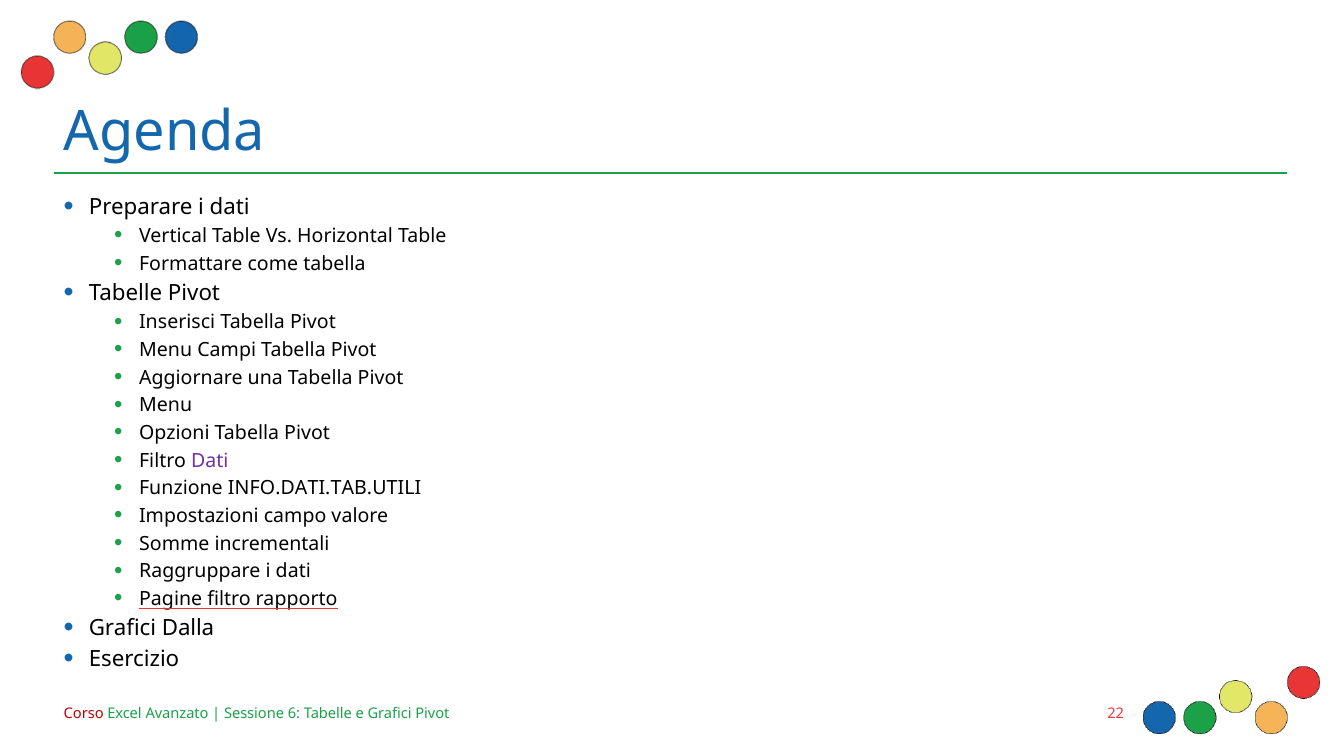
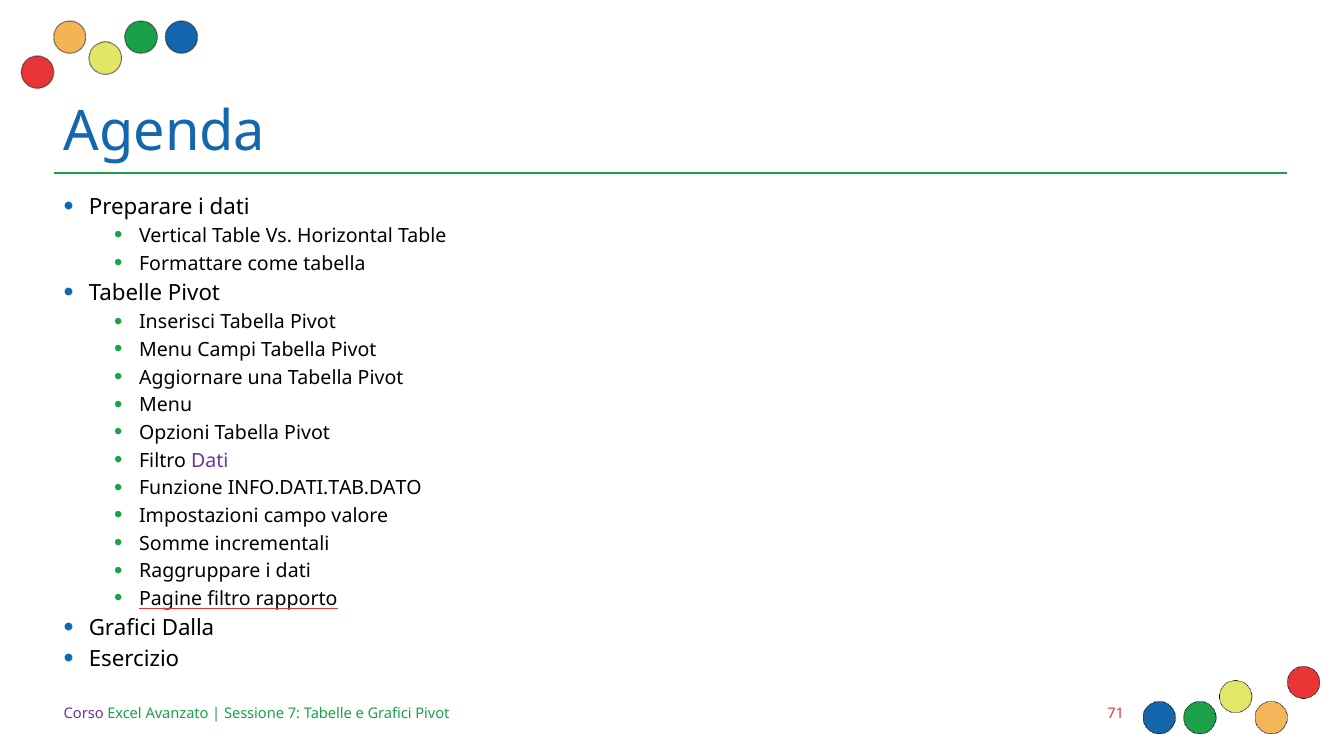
INFO.DATI.TAB.UTILI: INFO.DATI.TAB.UTILI -> INFO.DATI.TAB.DATO (325, 489)
Corso colour: red -> purple (84, 714)
6: 6 -> 7 (294, 714)
22: 22 -> 71 (1116, 714)
